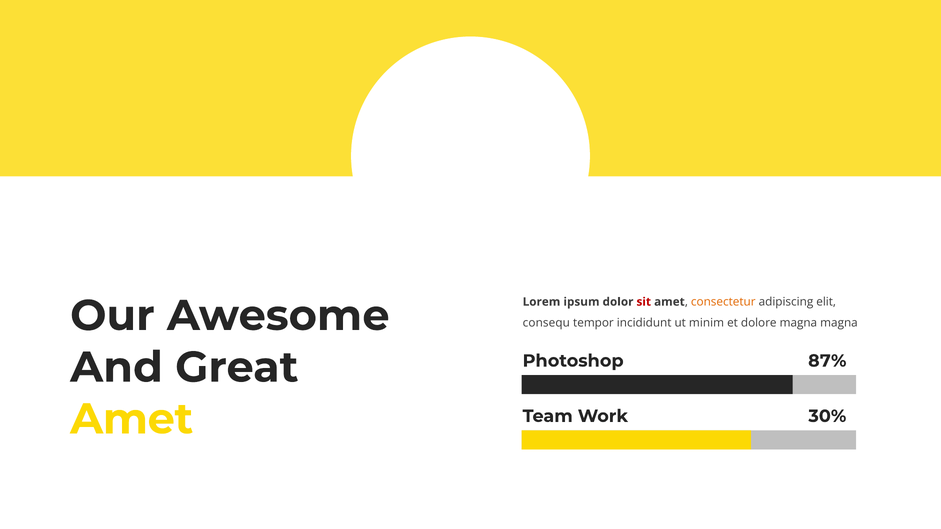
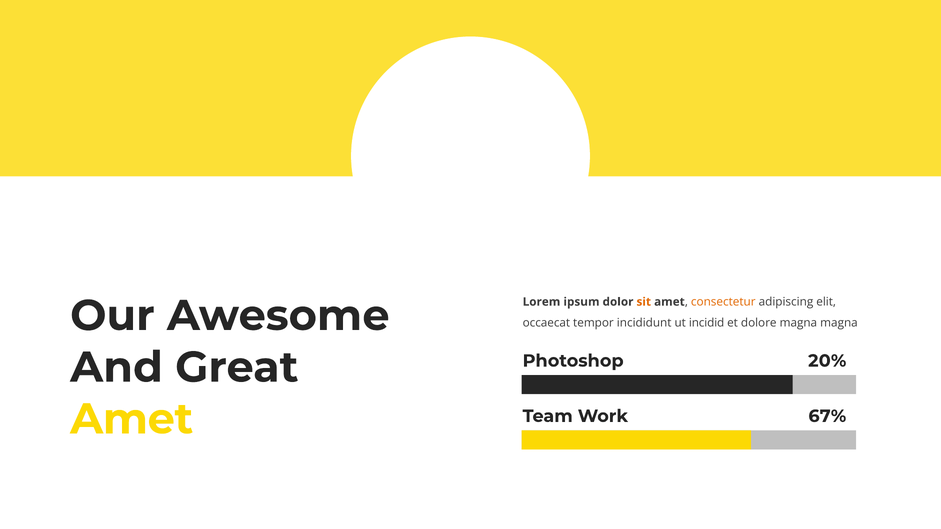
sit colour: red -> orange (644, 302)
consequ: consequ -> occaecat (546, 323)
minim: minim -> incidid (707, 323)
87%: 87% -> 20% (827, 361)
30%: 30% -> 67% (827, 416)
